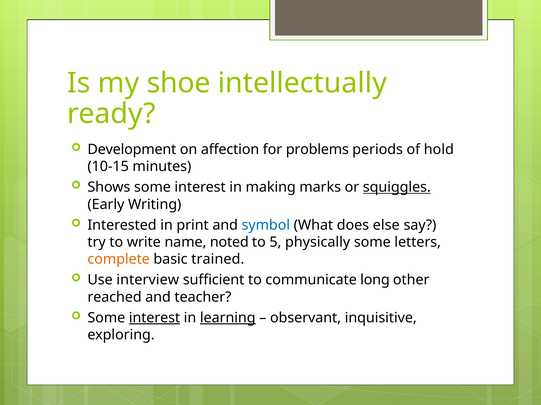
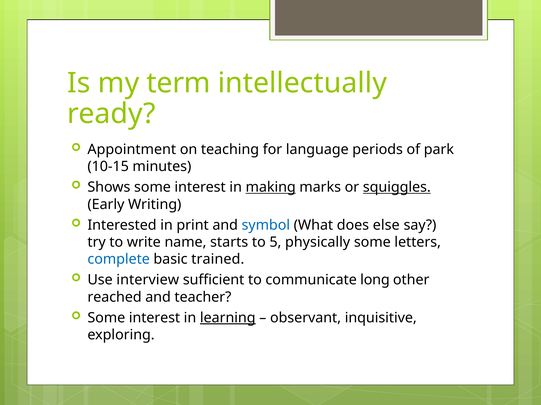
shoe: shoe -> term (179, 83)
Development: Development -> Appointment (132, 150)
affection: affection -> teaching (230, 150)
problems: problems -> language (317, 150)
hold: hold -> park (439, 150)
making underline: none -> present (271, 188)
noted: noted -> starts (229, 243)
complete colour: orange -> blue (119, 260)
interest underline: present -> none (155, 318)
